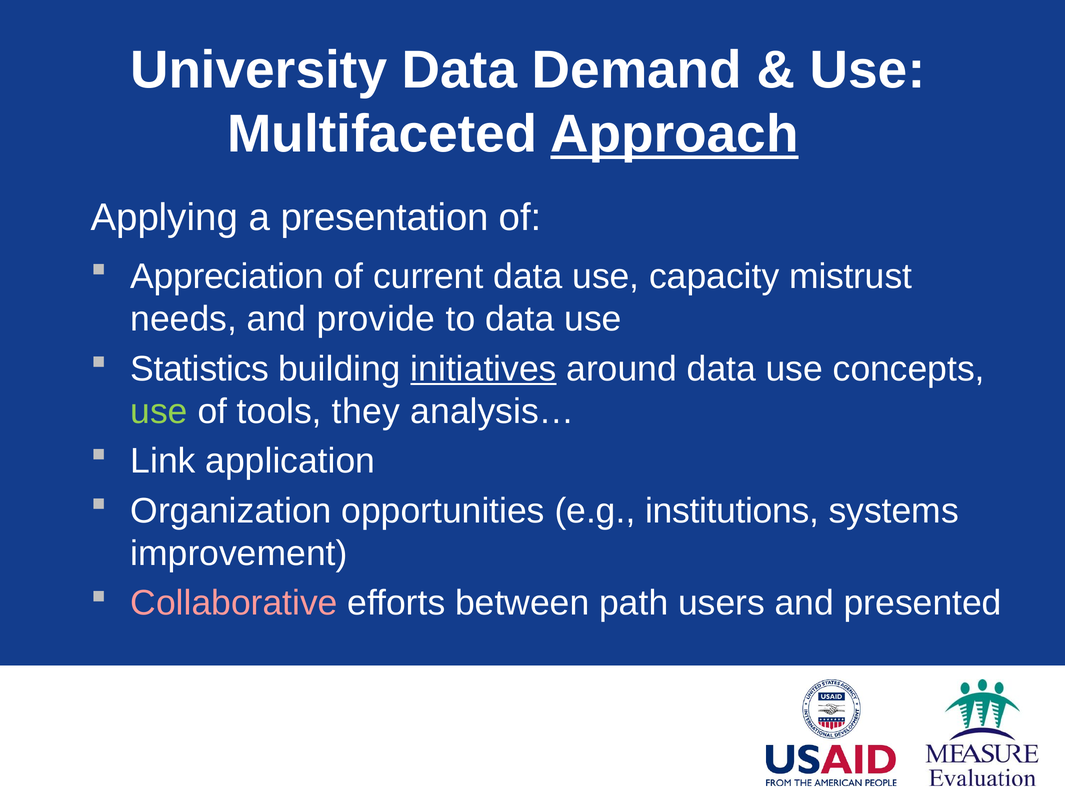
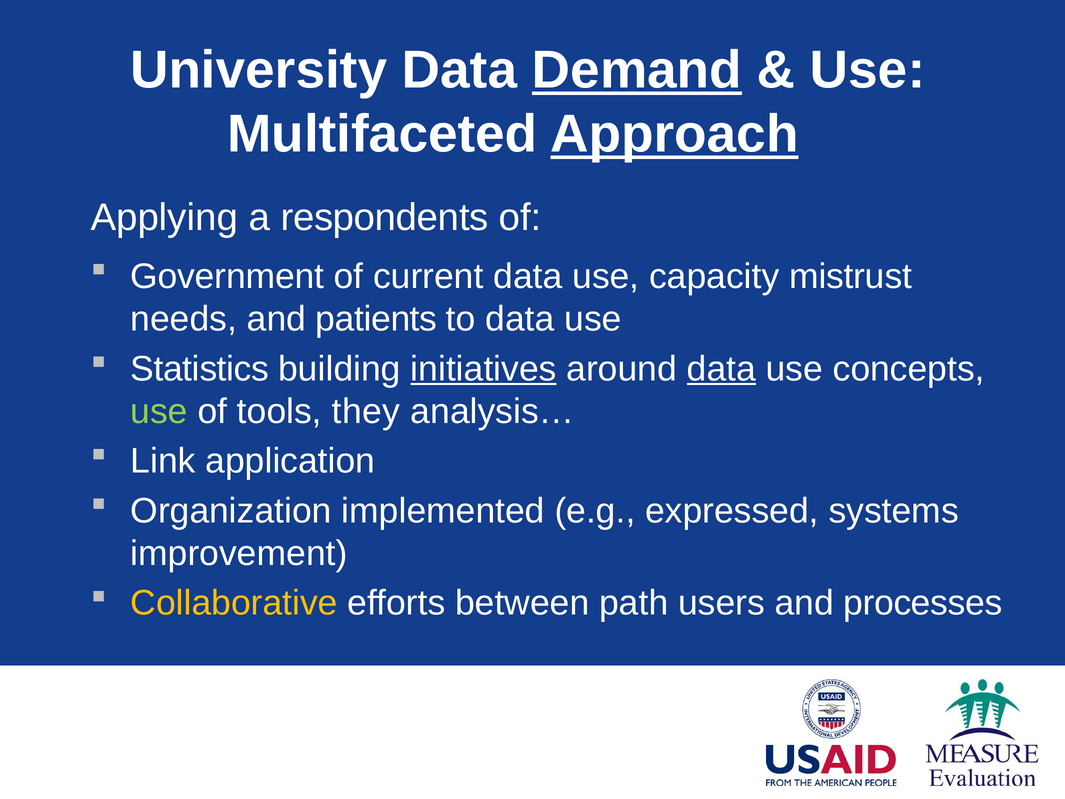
Demand underline: none -> present (637, 70)
presentation: presentation -> respondents (385, 217)
Appreciation: Appreciation -> Government (227, 276)
provide: provide -> patients (376, 319)
data underline: none -> present (721, 369)
opportunities: opportunities -> implemented (443, 511)
institutions: institutions -> expressed (732, 511)
Collaborative colour: pink -> yellow (234, 603)
presented: presented -> processes (923, 603)
